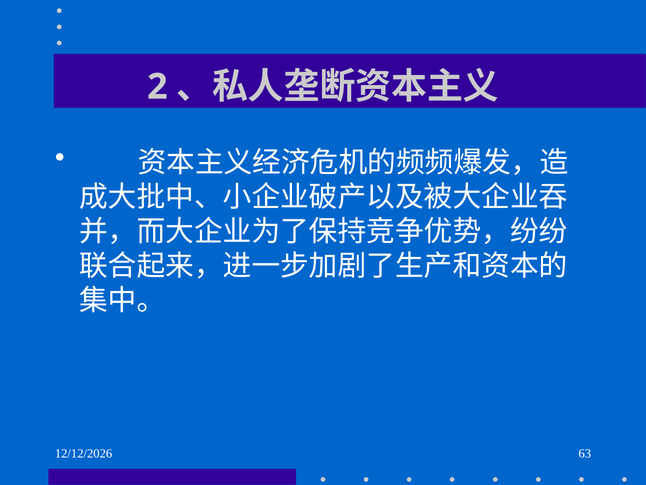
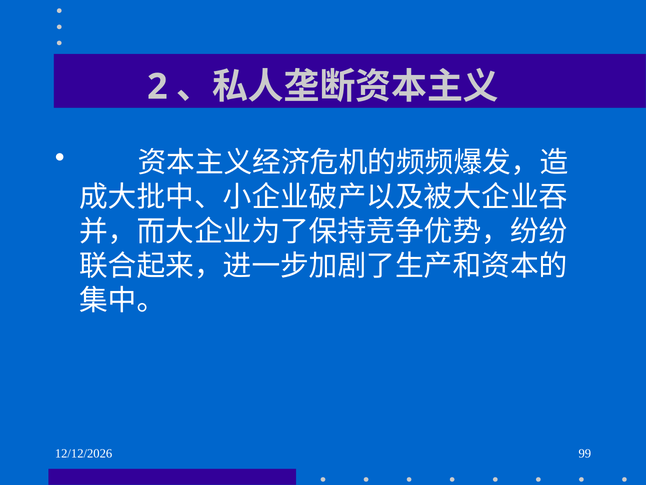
63: 63 -> 99 (585, 453)
